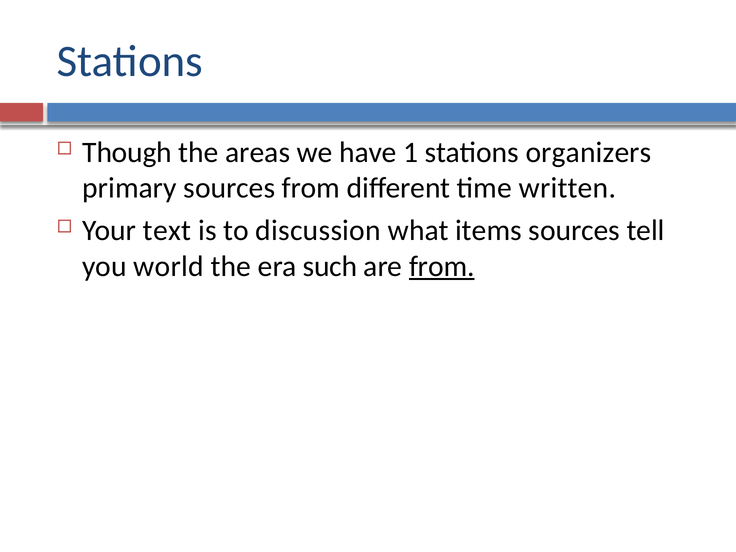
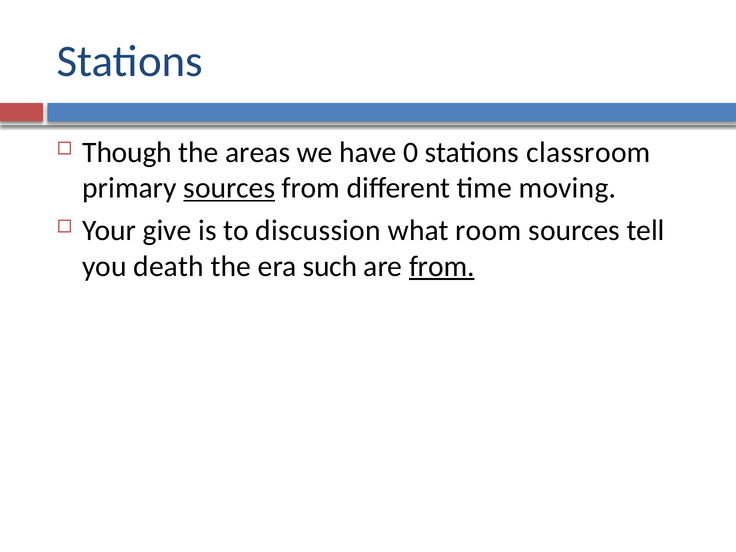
1: 1 -> 0 (411, 152)
organizers: organizers -> classroom (588, 152)
sources underline: none -> present (229, 188)
written: written -> moving (567, 188)
text: text -> give (167, 231)
items: items -> room (488, 231)
world: world -> death (169, 266)
